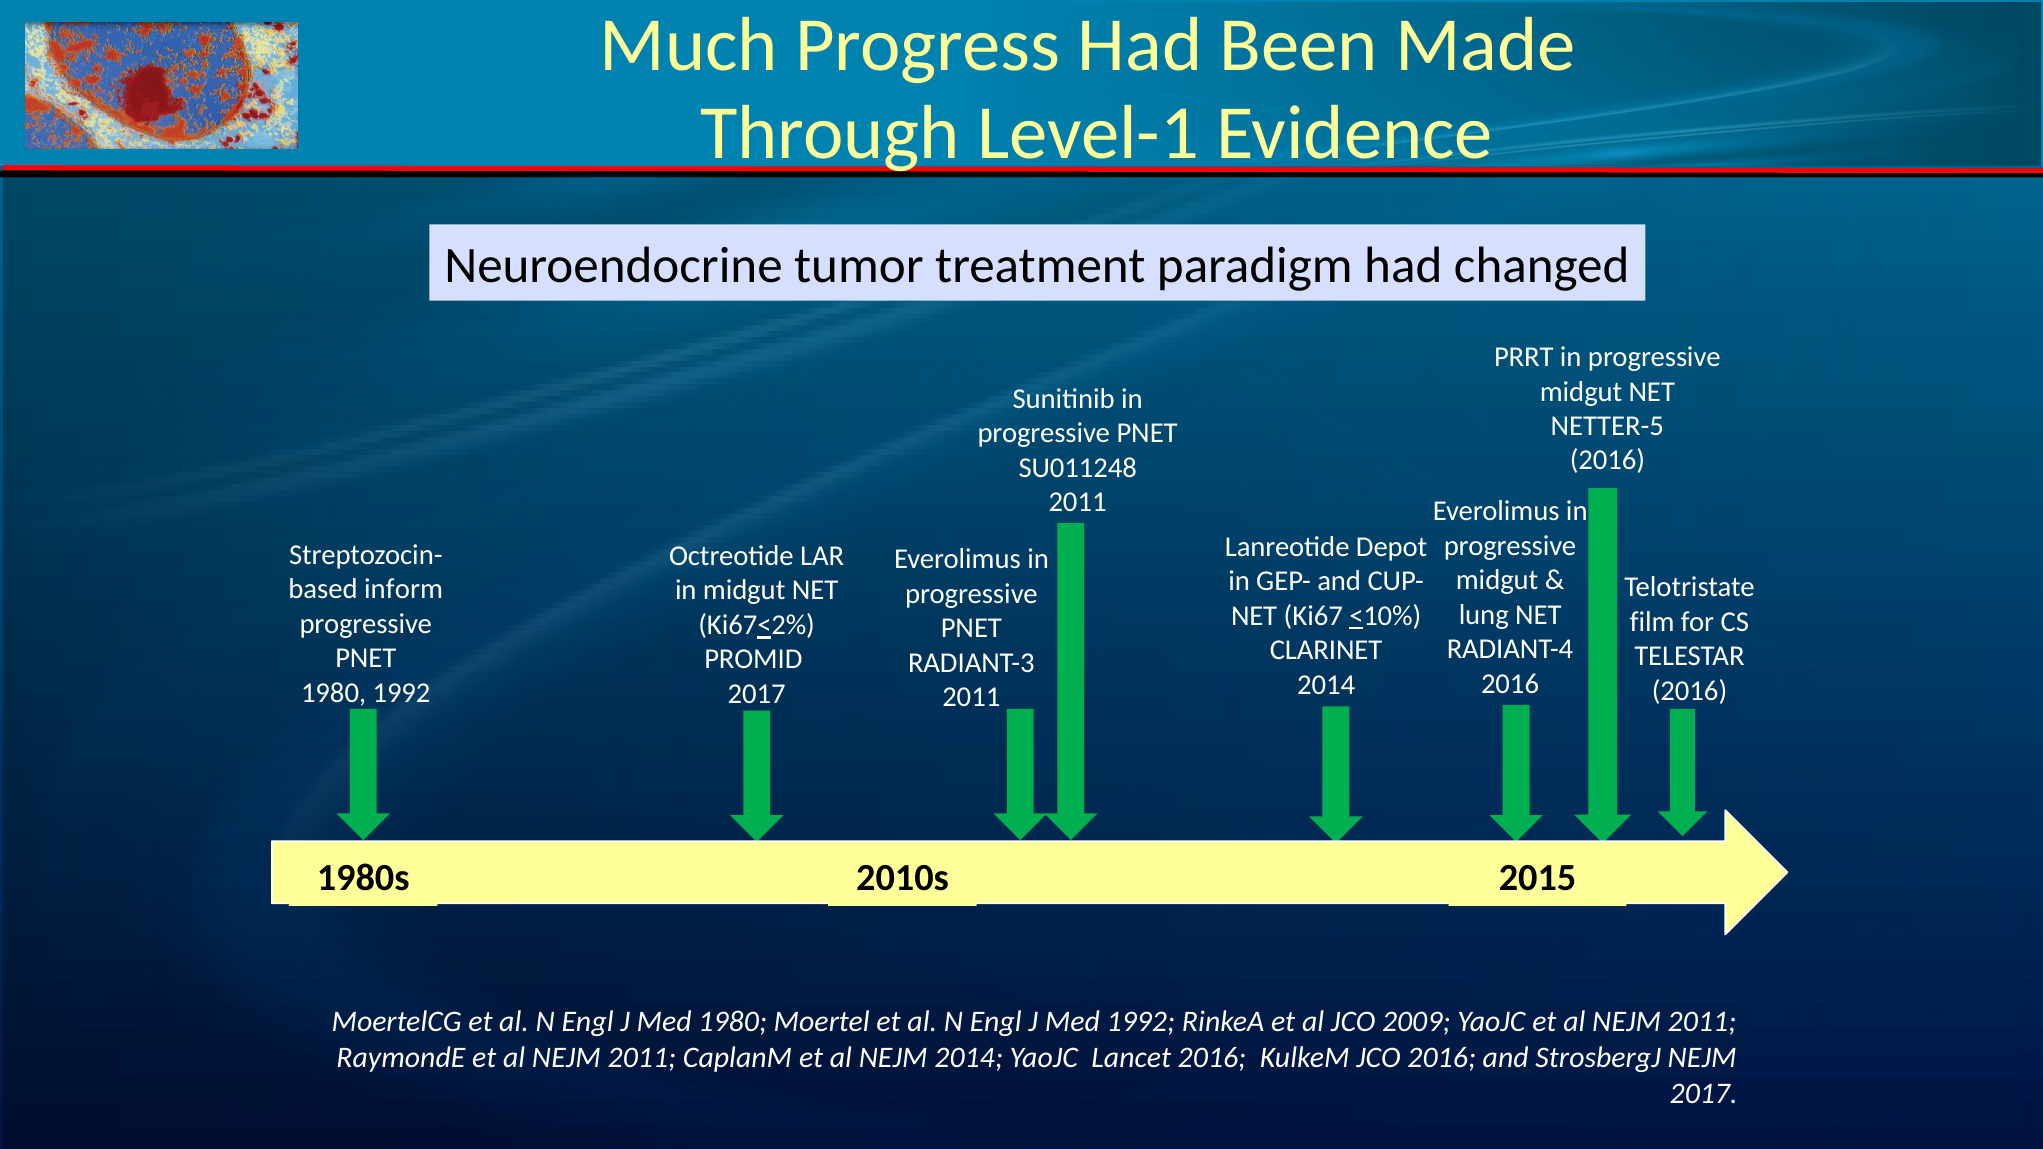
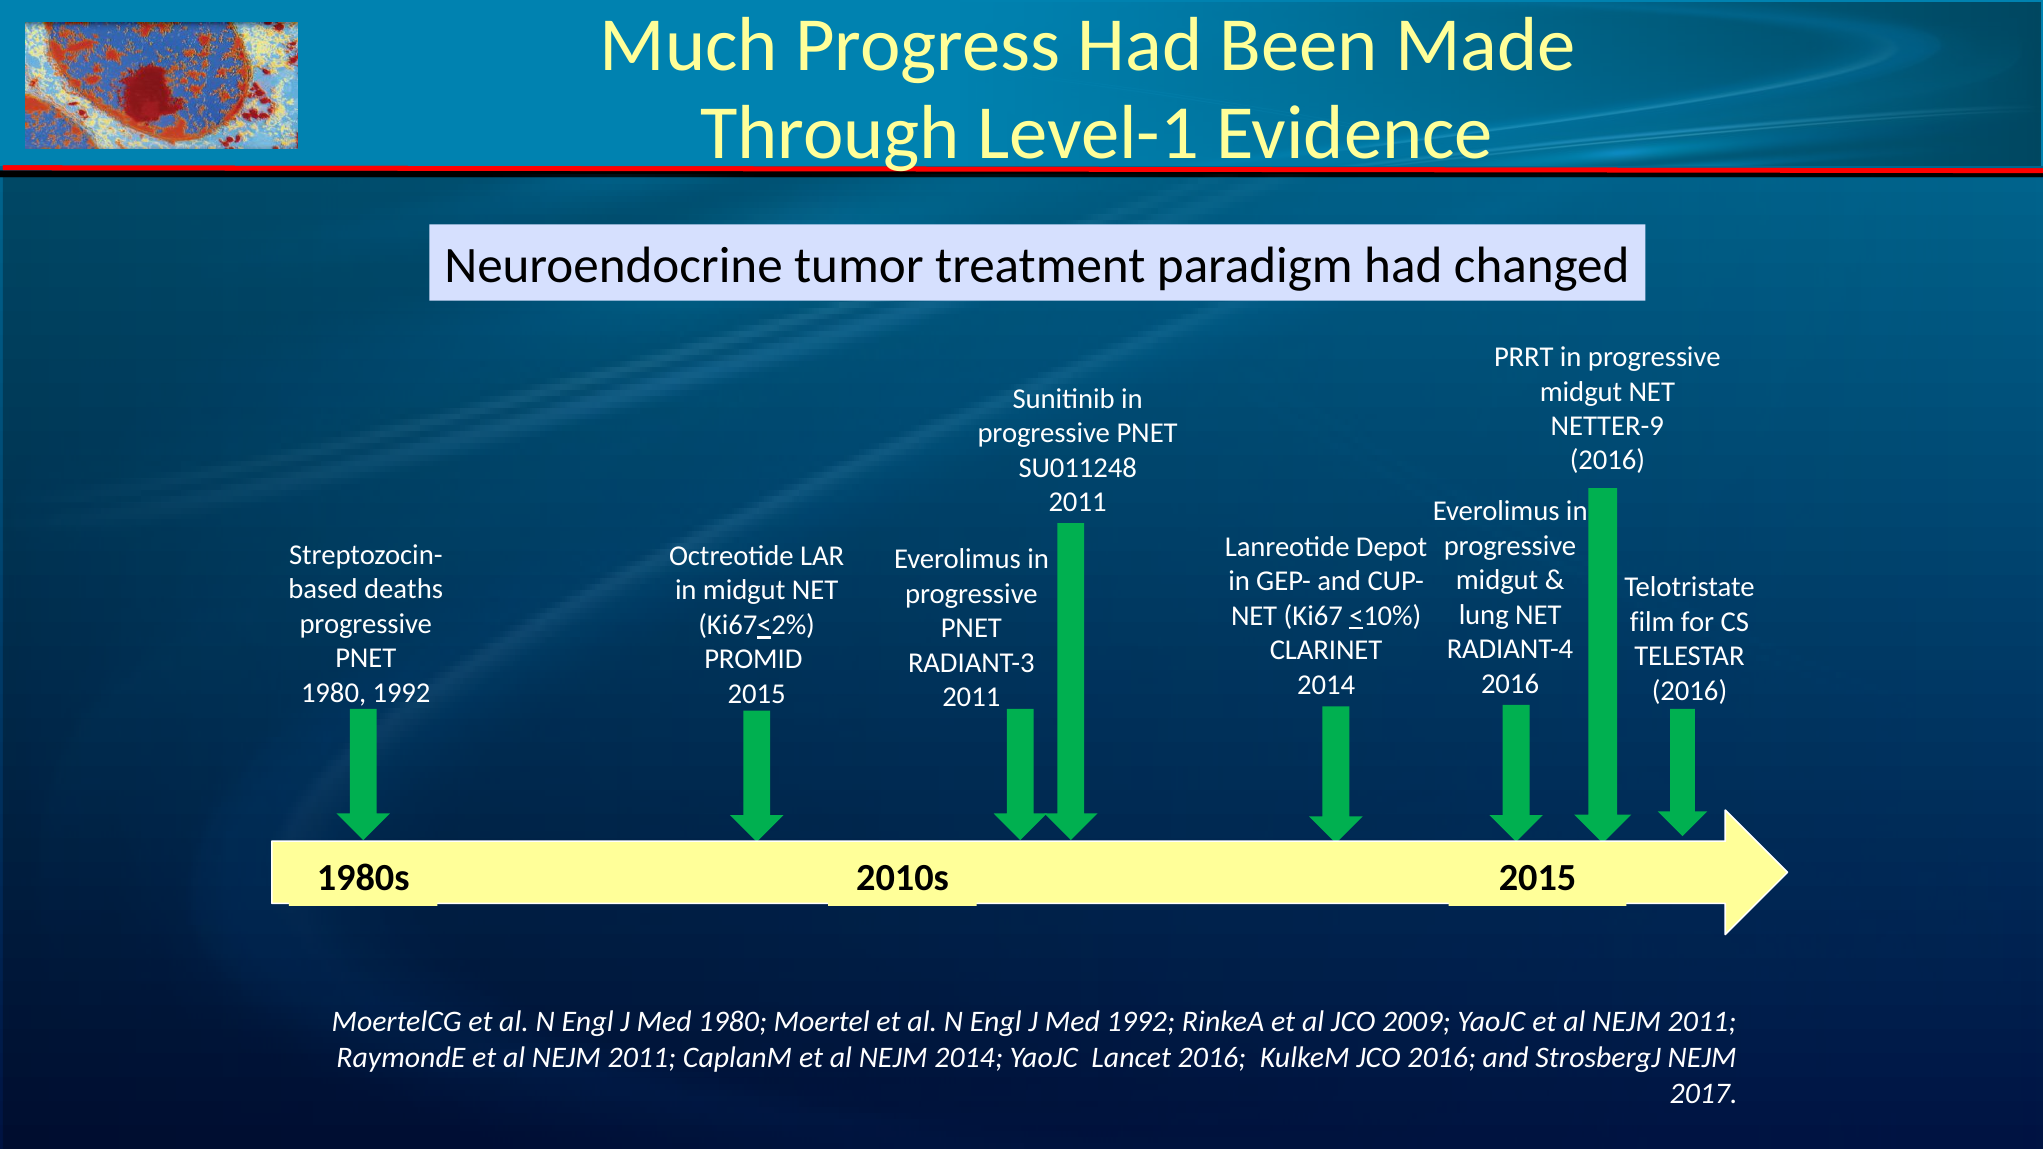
NETTER-5: NETTER-5 -> NETTER-9 (1607, 426)
inform: inform -> deaths (404, 589)
2017: 2017 -> 2015 (757, 694)
